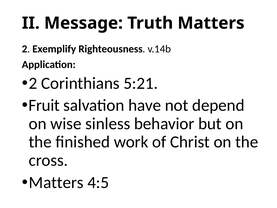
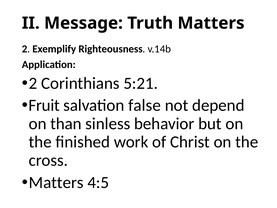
have: have -> false (145, 105)
wise: wise -> than (66, 124)
